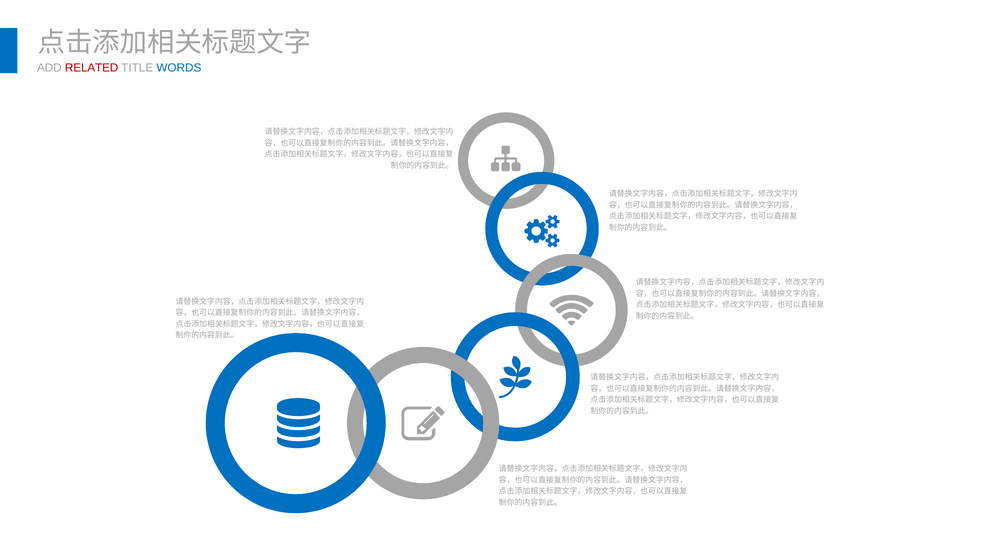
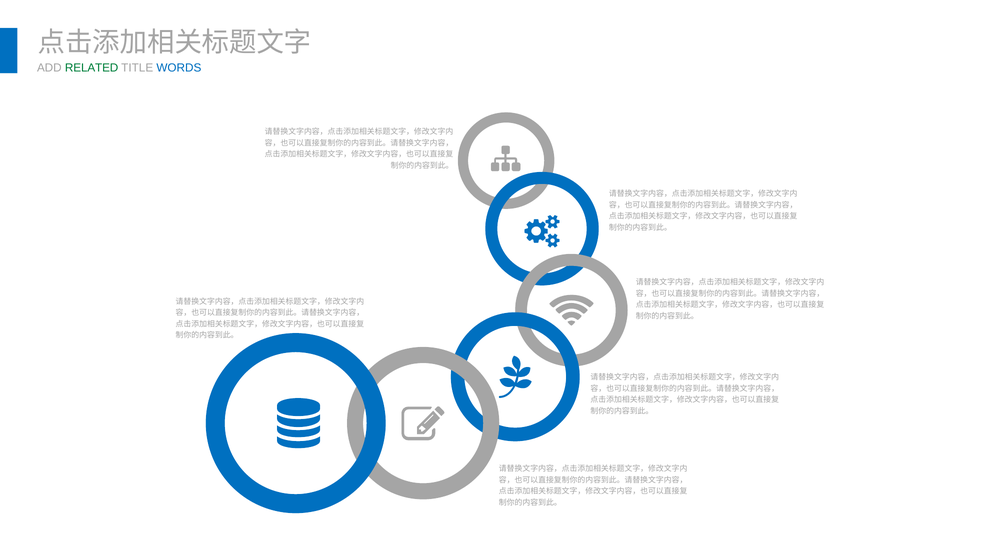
RELATED colour: red -> green (92, 68)
